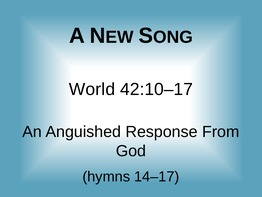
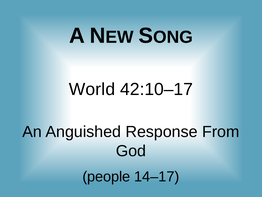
hymns: hymns -> people (106, 176)
